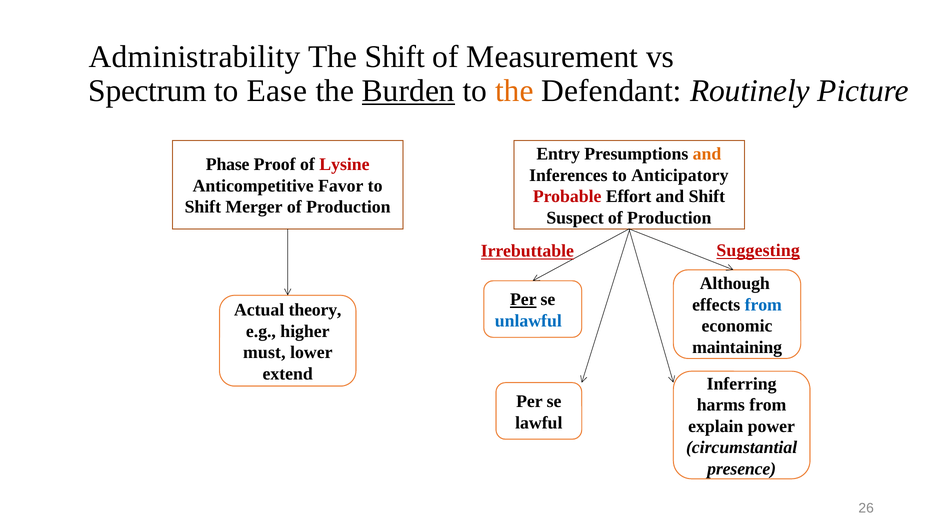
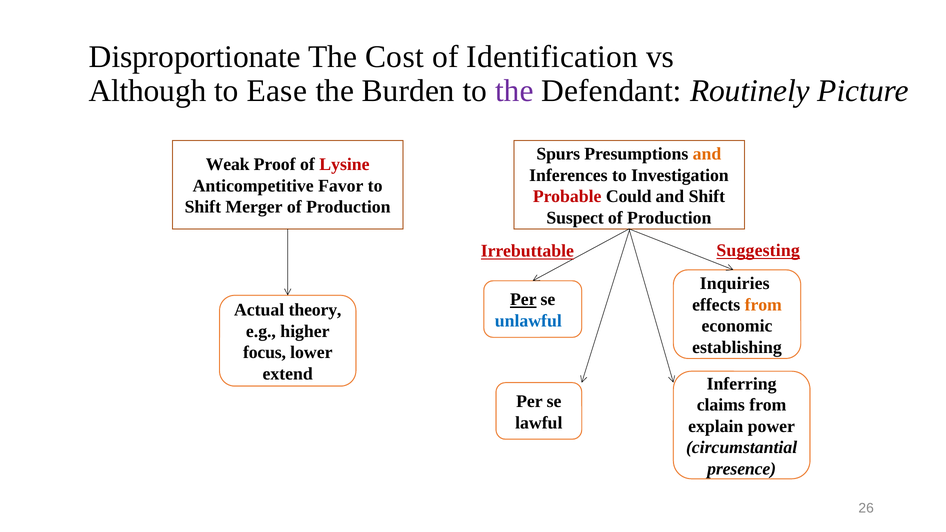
Administrability: Administrability -> Disproportionate (195, 57)
The Shift: Shift -> Cost (394, 57)
Measurement: Measurement -> Identification (552, 57)
Spectrum: Spectrum -> Although (148, 91)
Burden underline: present -> none (408, 91)
the colour: orange -> purple (514, 91)
Entry: Entry -> Spurs (558, 154)
Phase: Phase -> Weak (228, 165)
Anticipatory: Anticipatory -> Investigation (680, 175)
Effort: Effort -> Could (629, 197)
Although: Although -> Inquiries (735, 284)
from colour: blue -> orange (763, 305)
maintaining: maintaining -> establishing (737, 347)
must: must -> focus (264, 353)
harms: harms -> claims (721, 405)
